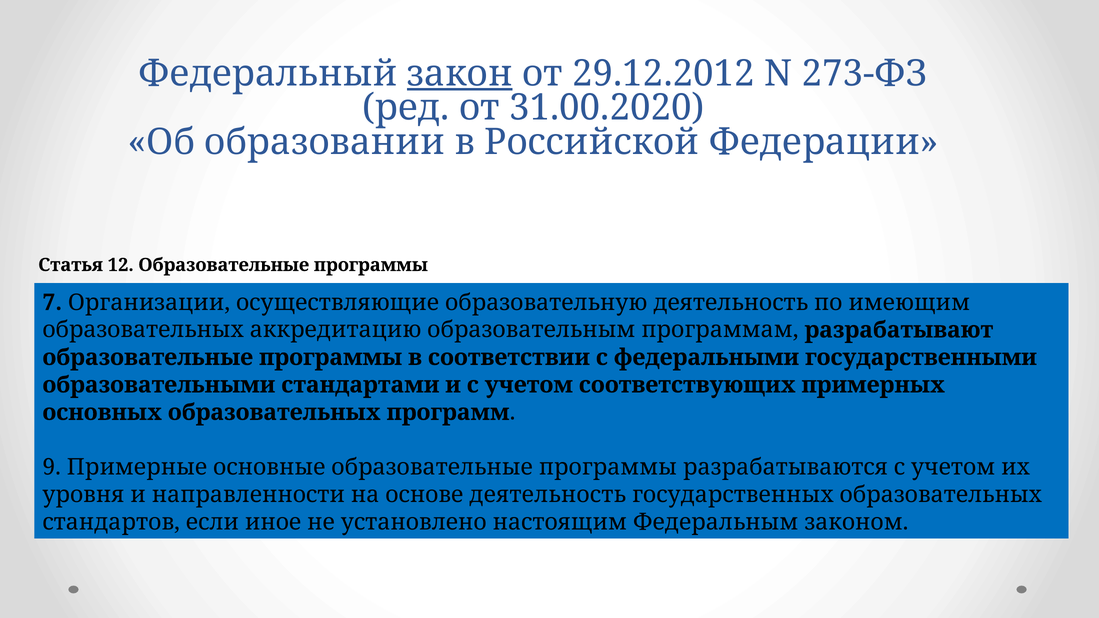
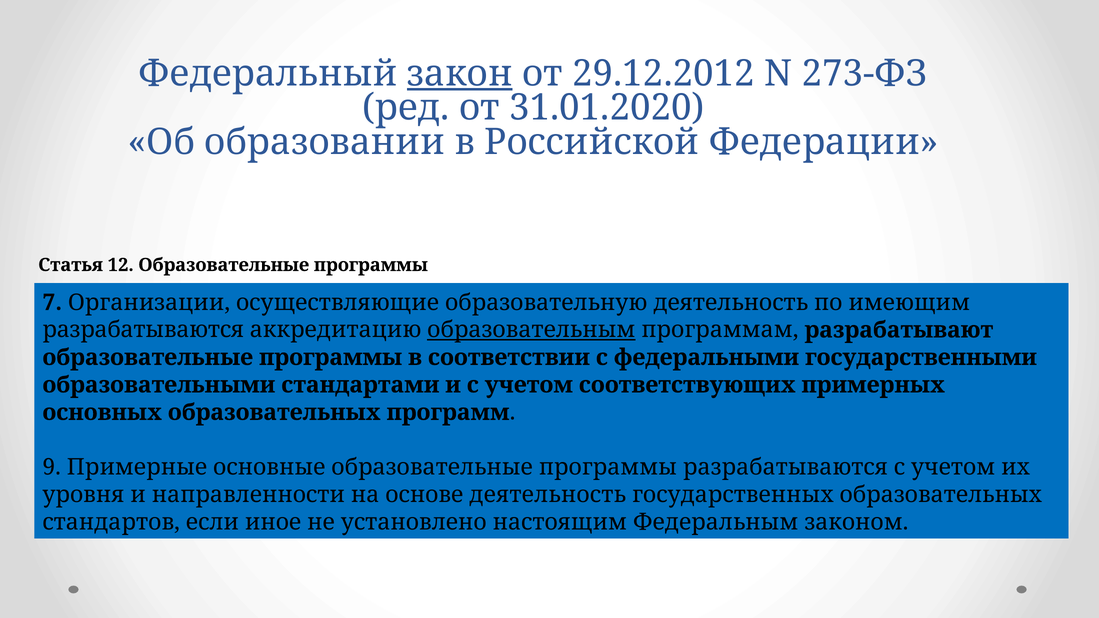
31.00.2020: 31.00.2020 -> 31.01.2020 (607, 108)
образовательных: образовательных -> разрабатываются (143, 330)
образовательным underline: none -> present (531, 330)
